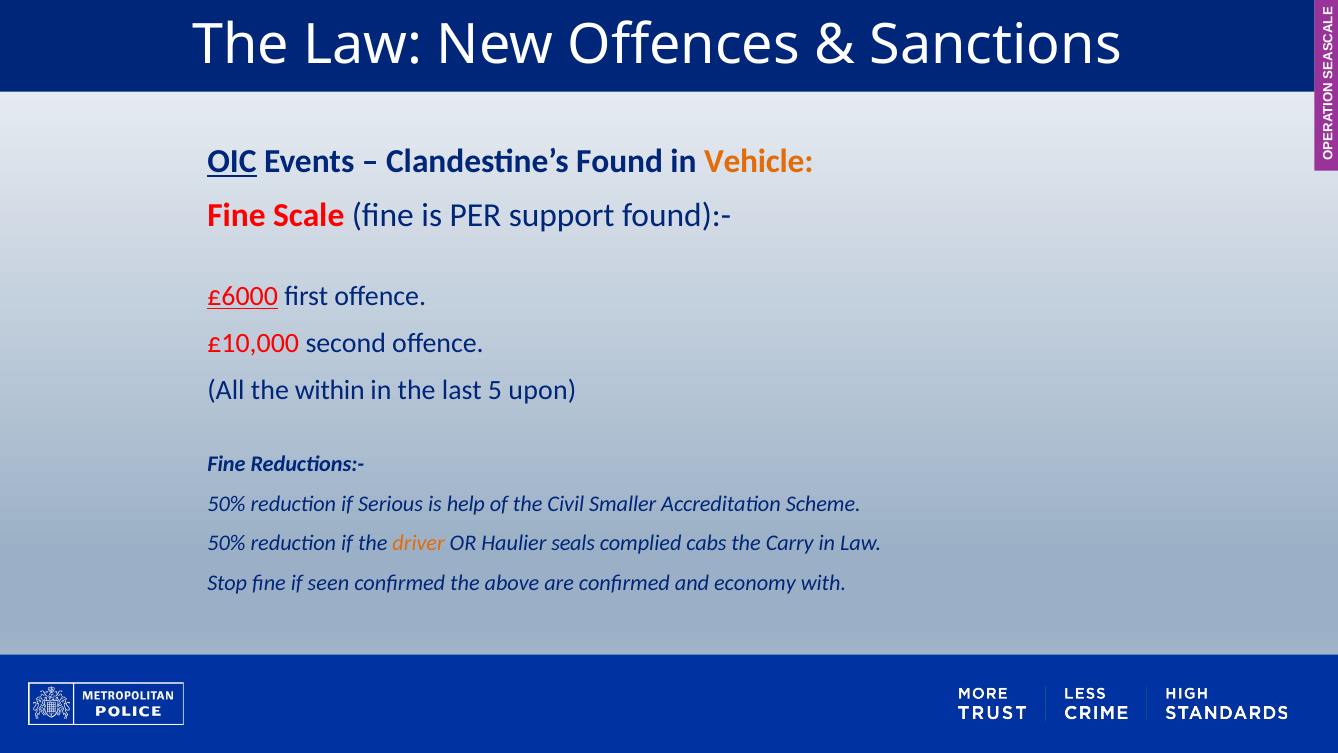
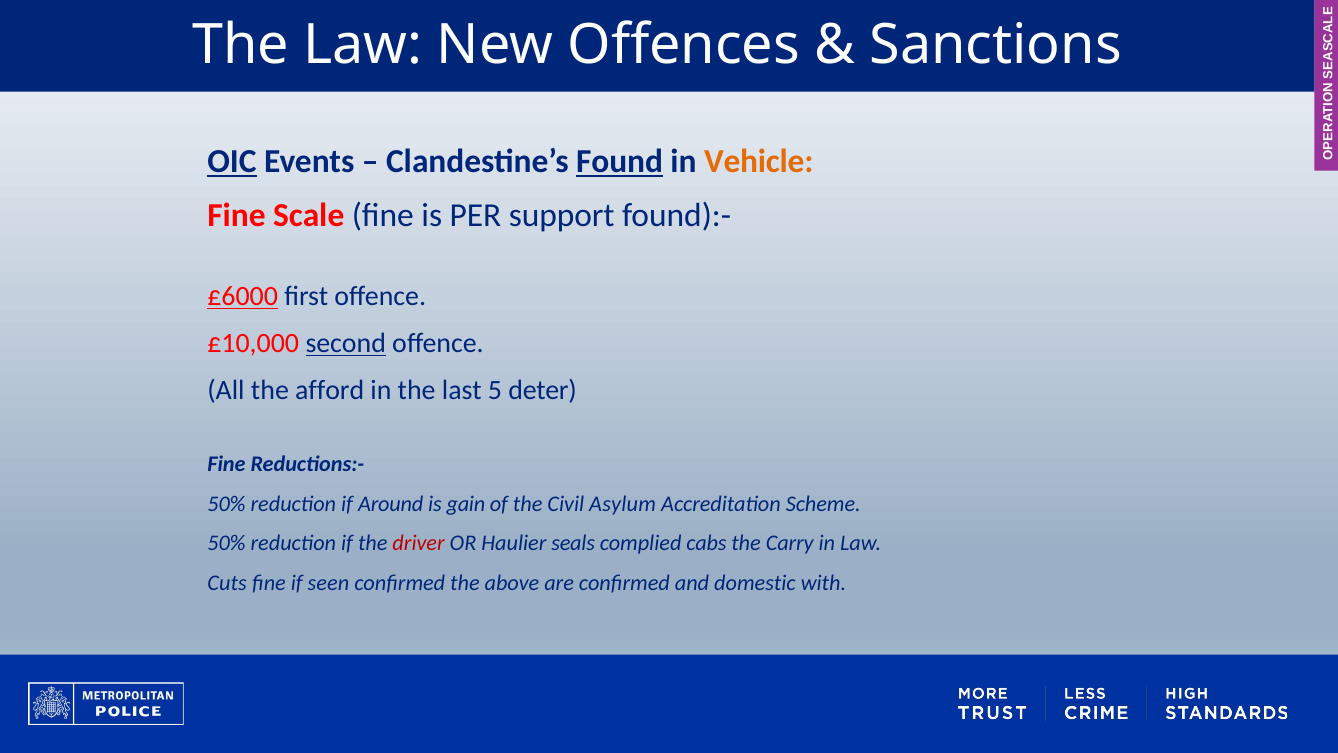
Found underline: none -> present (620, 162)
second underline: none -> present (346, 343)
within: within -> afford (330, 390)
upon: upon -> deter (543, 390)
Serious: Serious -> Around (391, 503)
help: help -> gain (466, 503)
Smaller: Smaller -> Asylum (623, 503)
driver colour: orange -> red (419, 543)
Stop: Stop -> Cuts (227, 583)
economy: economy -> domestic (755, 583)
